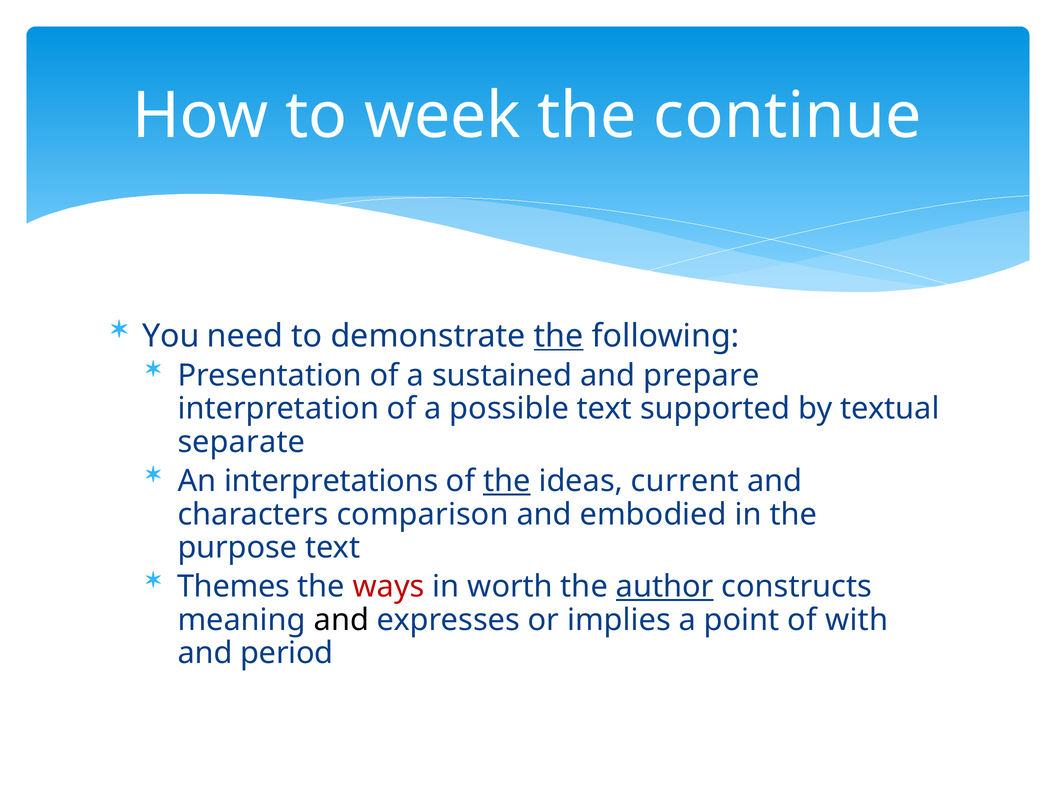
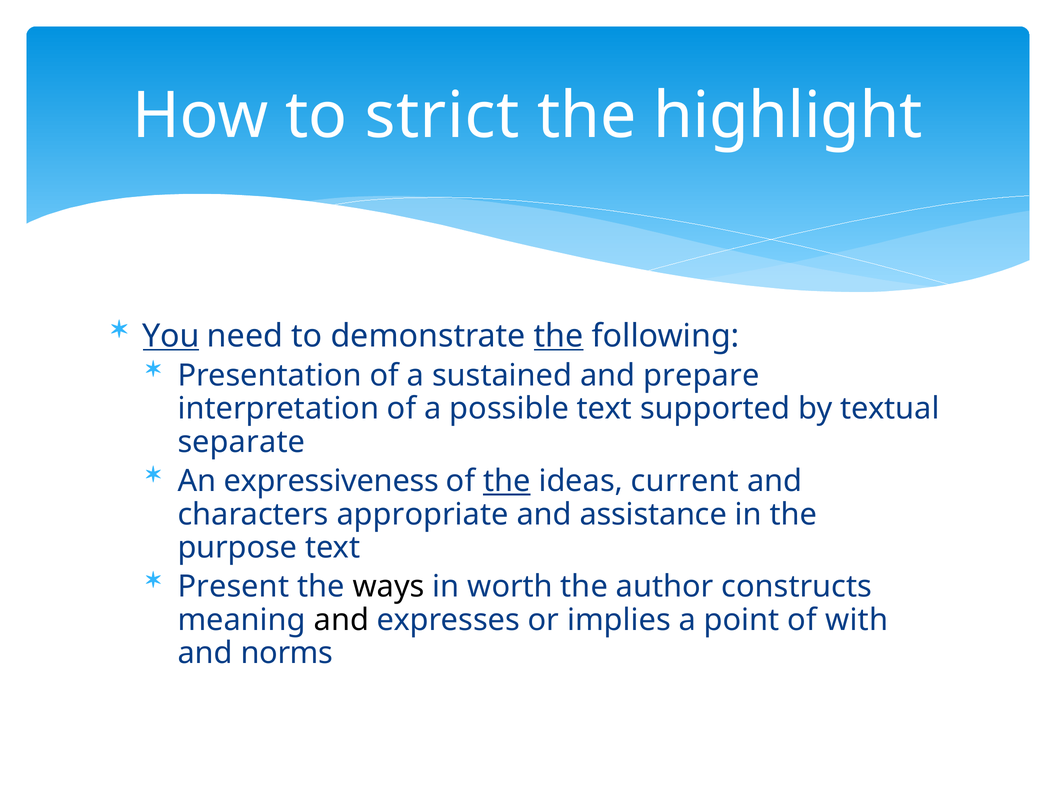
week: week -> strict (442, 116)
continue: continue -> highlight (788, 116)
You underline: none -> present (171, 336)
interpretations: interpretations -> expressiveness (331, 481)
comparison: comparison -> appropriate (423, 514)
embodied: embodied -> assistance (653, 514)
Themes: Themes -> Present (233, 586)
ways colour: red -> black (389, 586)
author underline: present -> none (665, 586)
period: period -> norms (287, 653)
